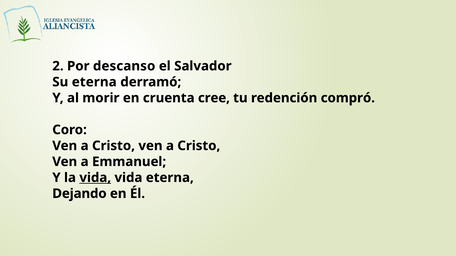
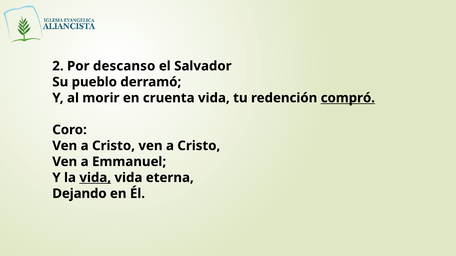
Su eterna: eterna -> pueblo (94, 82)
cruenta cree: cree -> vida (214, 98)
compró underline: none -> present (348, 98)
